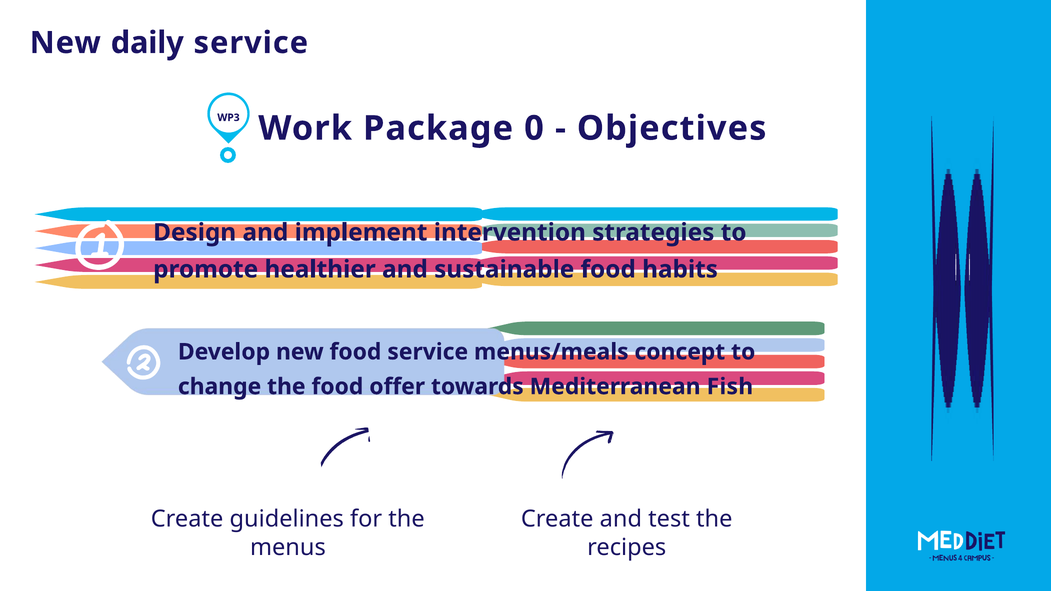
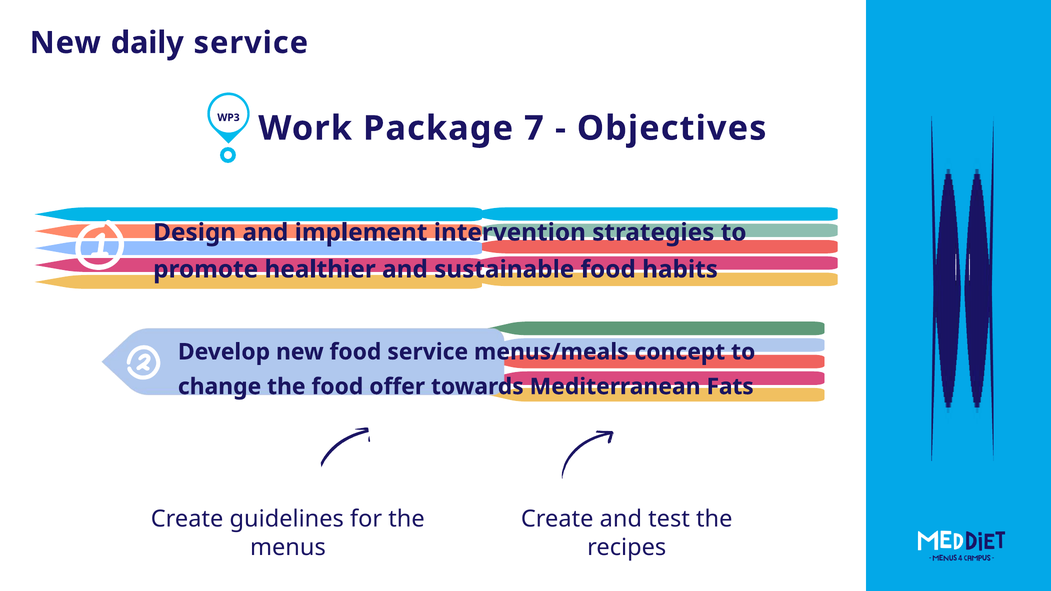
0: 0 -> 7 (534, 128)
Fish: Fish -> Fats (730, 387)
